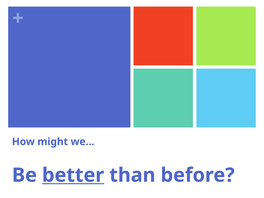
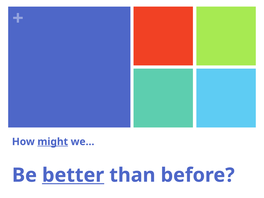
might underline: none -> present (53, 142)
